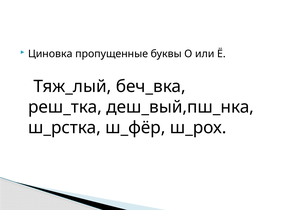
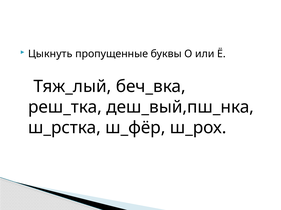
Циновка: Циновка -> Цыкнуть (50, 54)
